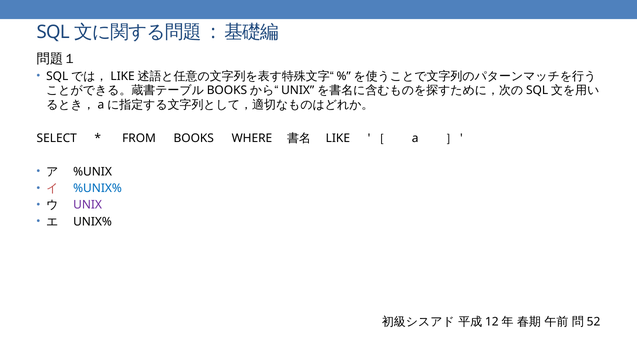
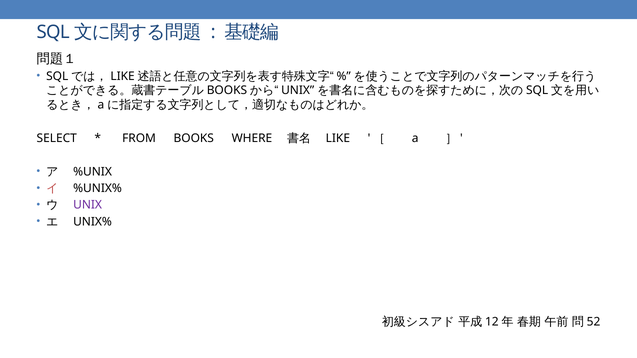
%UNIX% colour: blue -> black (98, 188)
